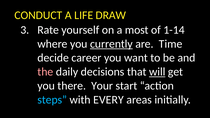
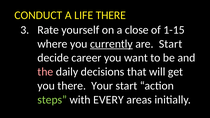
LIFE DRAW: DRAW -> THERE (111, 15)
most: most -> close (137, 30)
1-14: 1-14 -> 1-15 (174, 30)
are Time: Time -> Start (171, 44)
will underline: present -> none (157, 72)
steps colour: light blue -> light green (52, 100)
